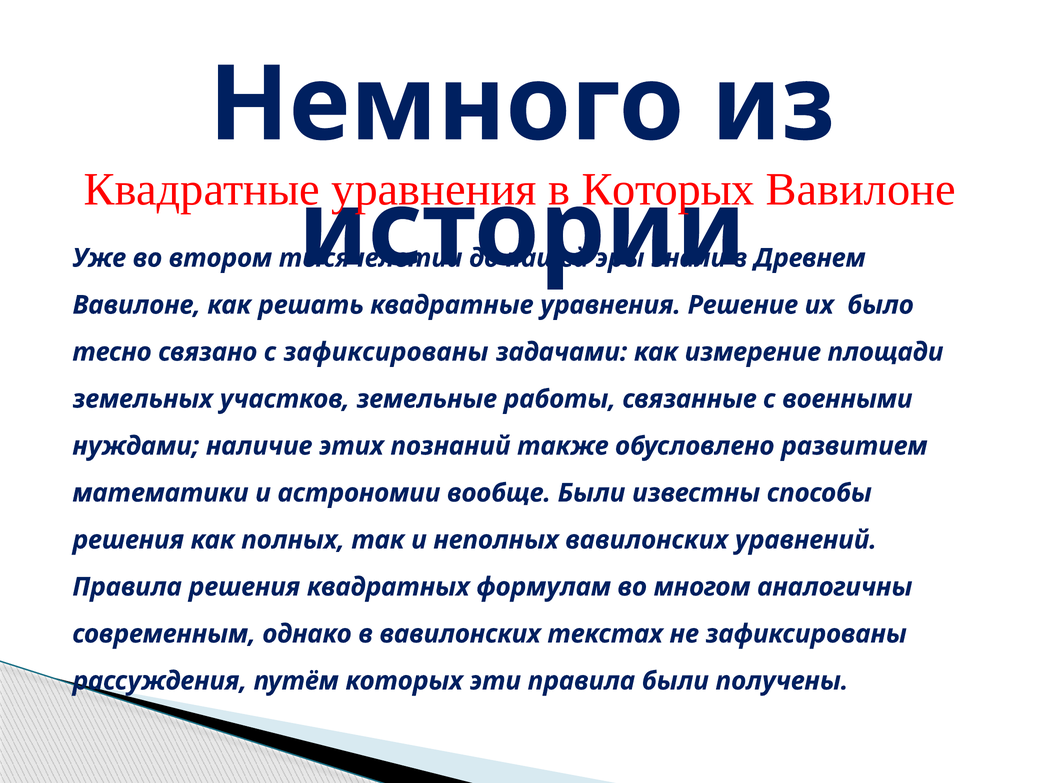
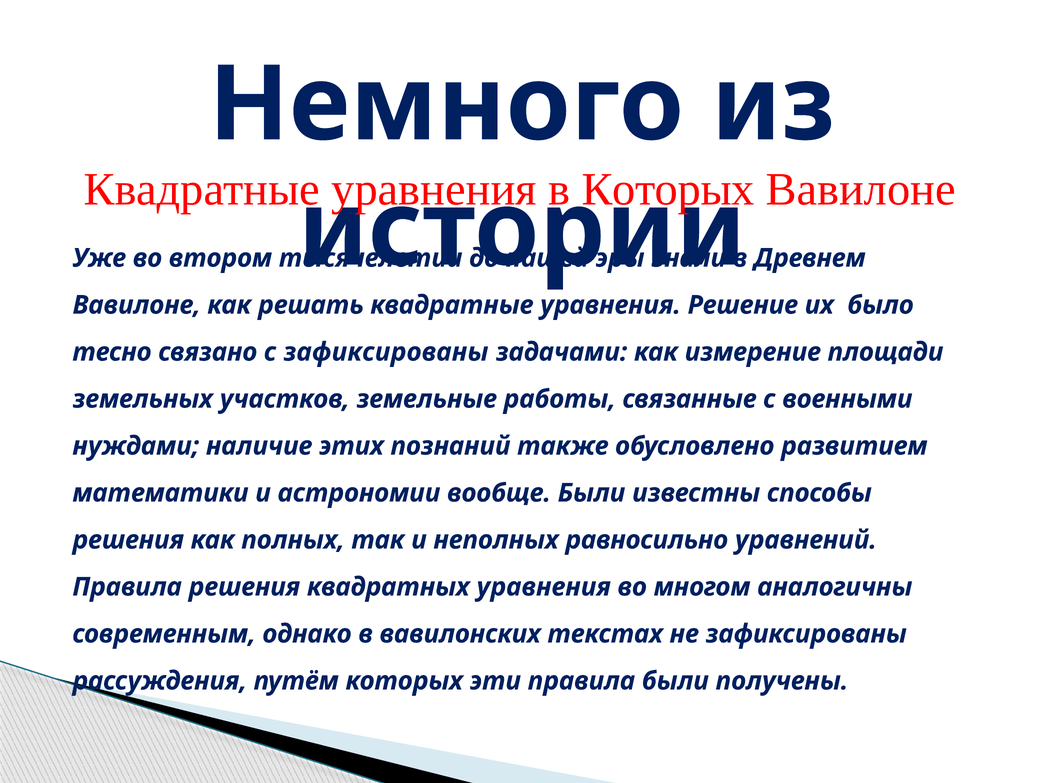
неполных вавилонских: вавилонских -> равносильно (647, 540)
квадратных формулам: формулам -> уравнения (544, 587)
